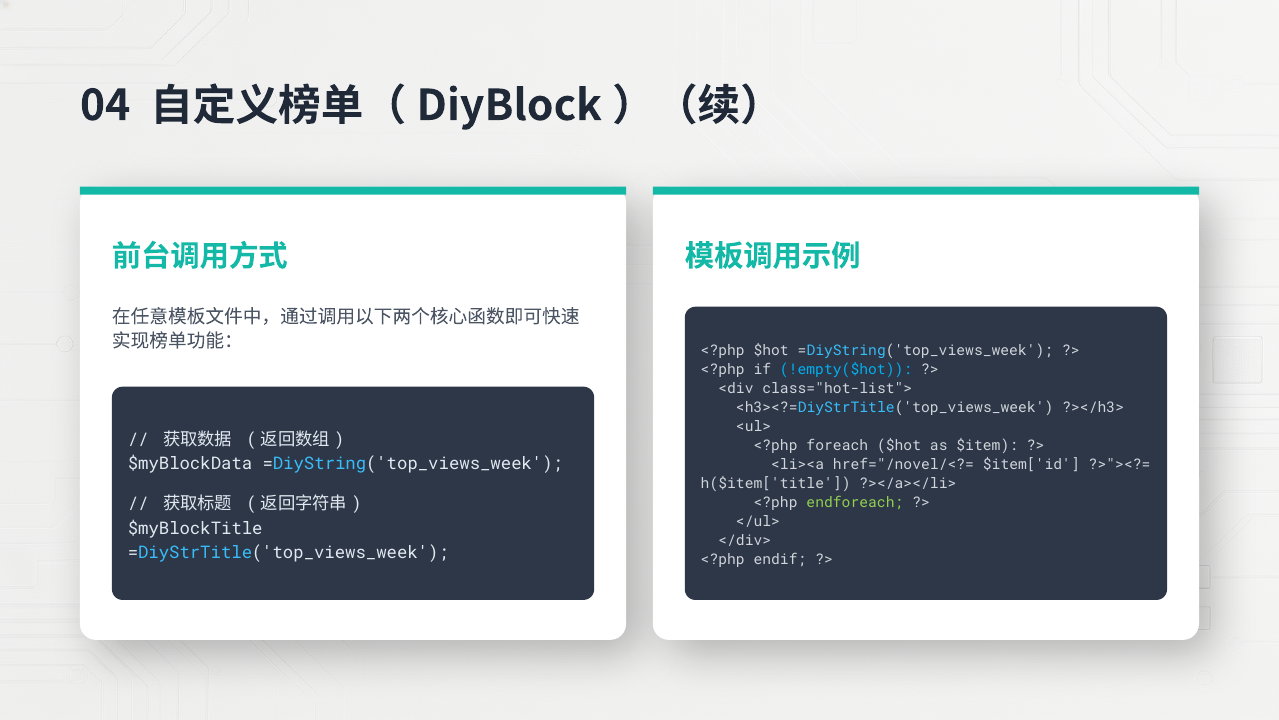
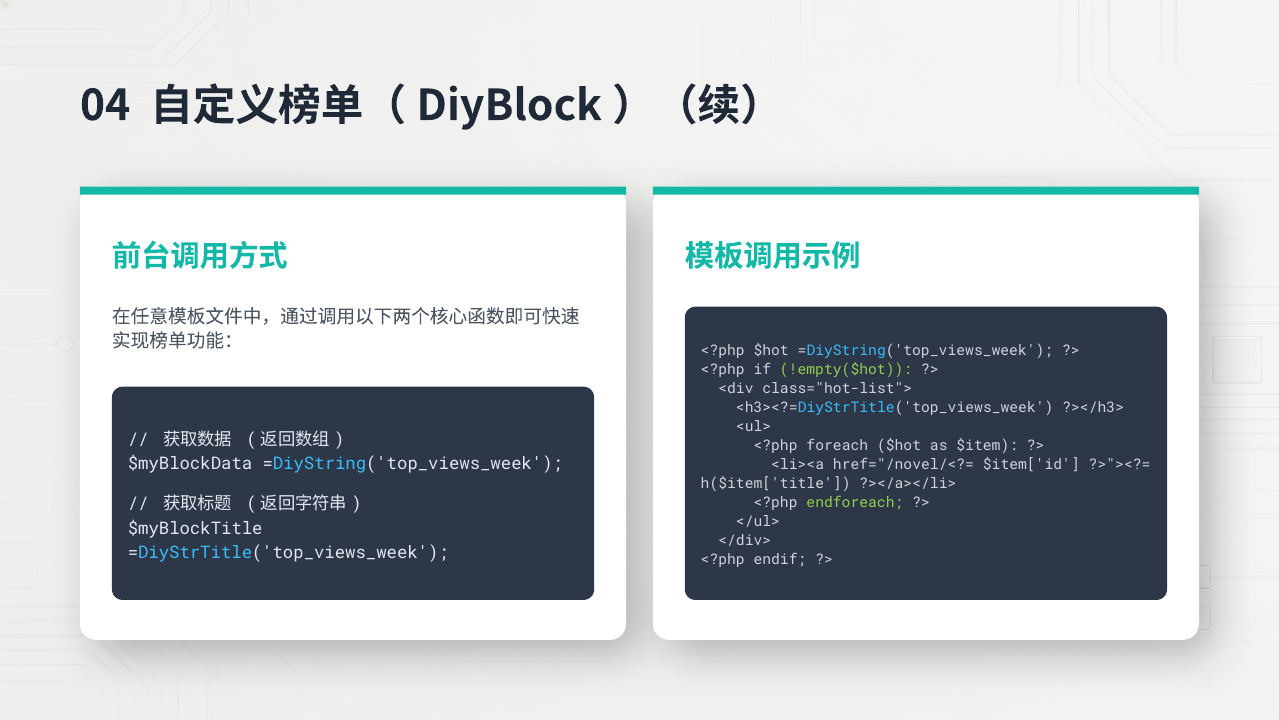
!empty($hot colour: light blue -> light green (846, 369)
